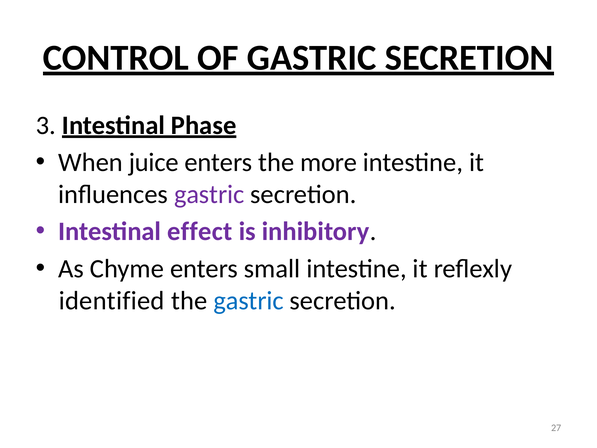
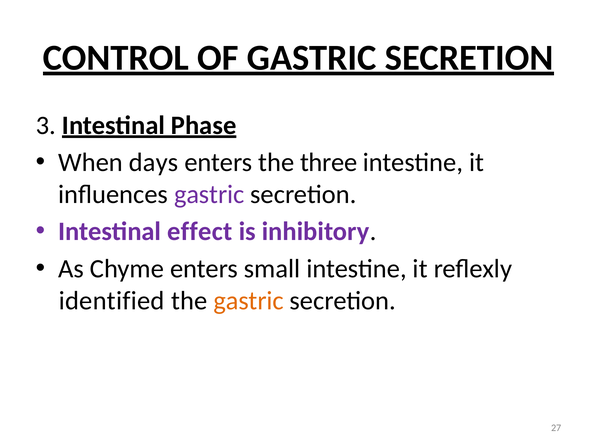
juice: juice -> days (154, 162)
more: more -> three (329, 162)
gastric colour: blue -> orange (249, 300)
